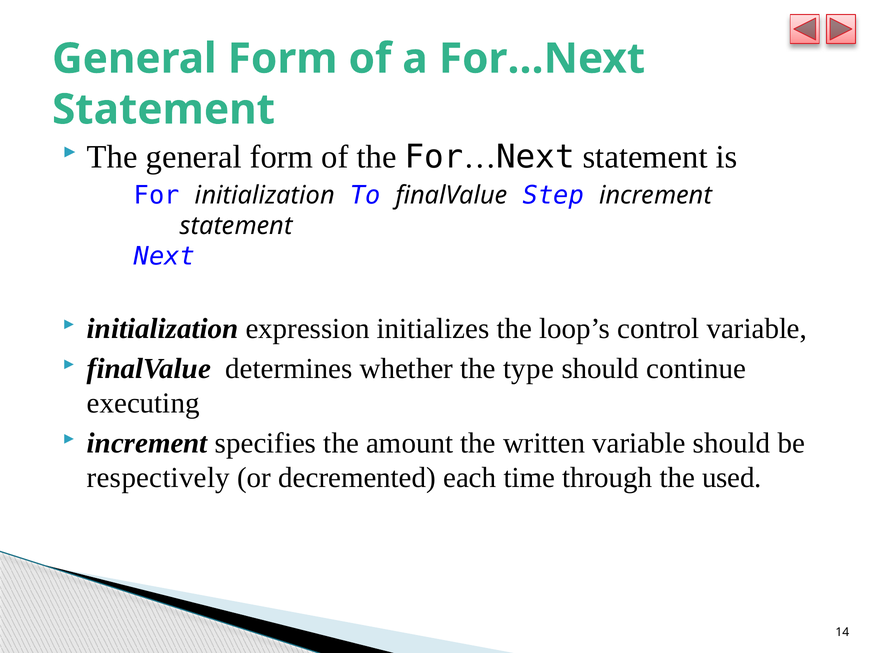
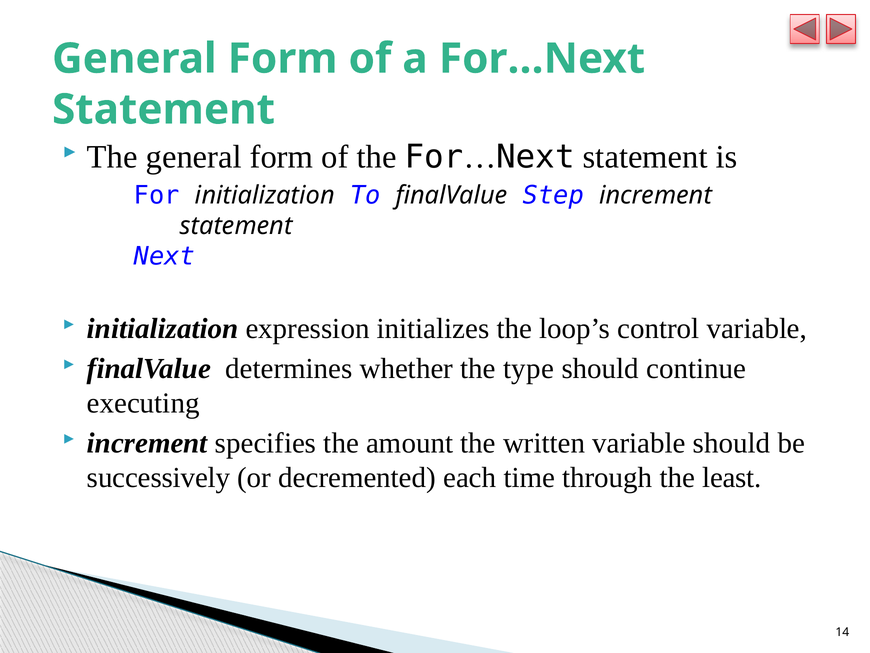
respectively: respectively -> successively (159, 477)
used: used -> least (732, 477)
